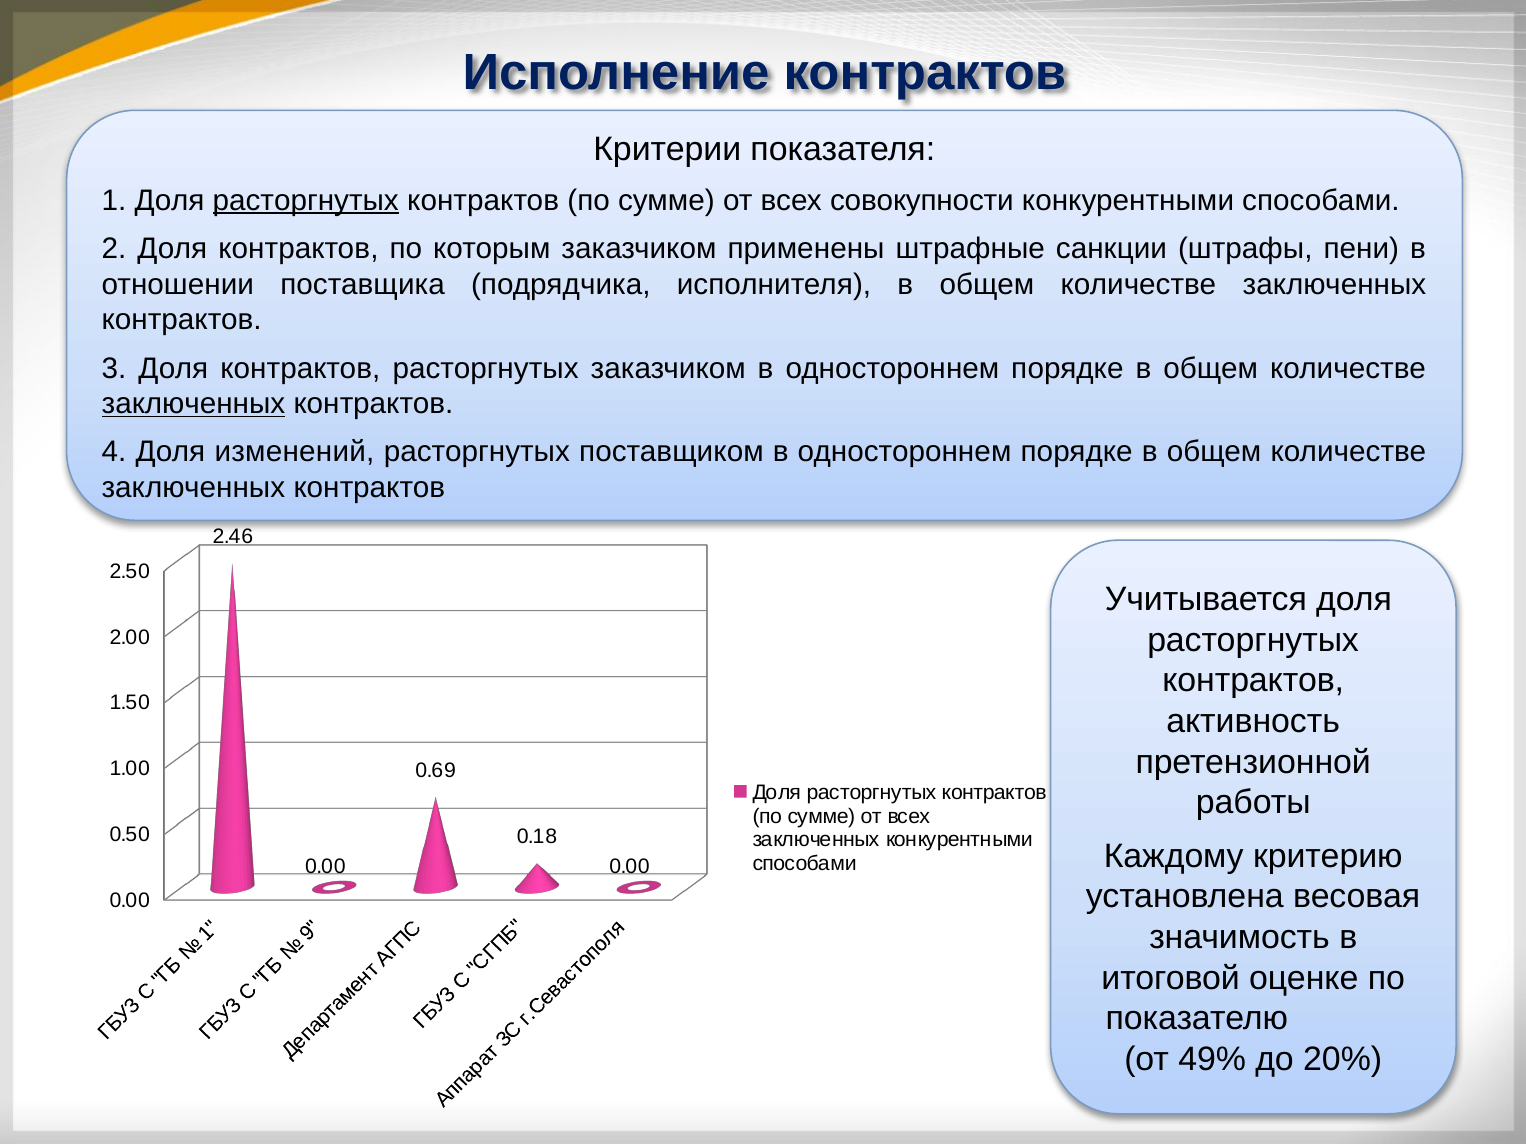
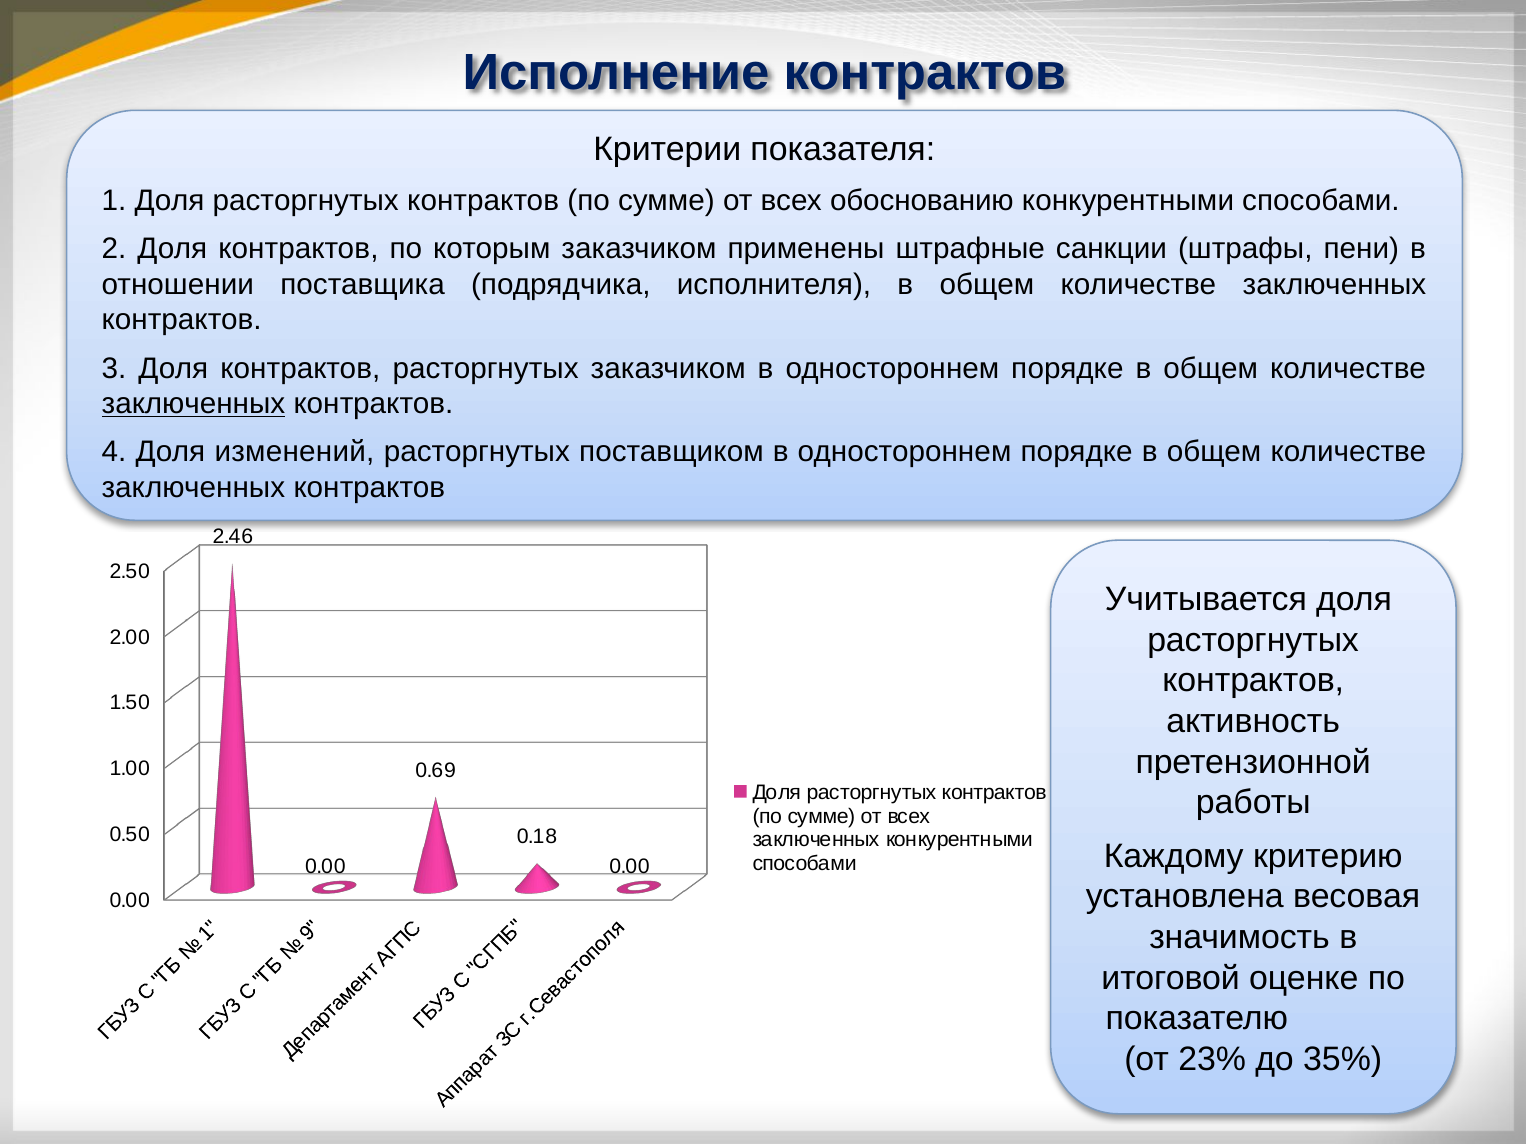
расторгнутых underline: present -> none (306, 200)
совокупности: совокупности -> обоснованию (922, 200)
49%: 49% -> 23% (1212, 1060)
20%: 20% -> 35% (1343, 1060)
